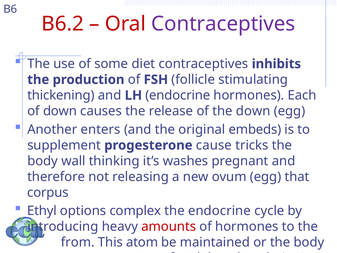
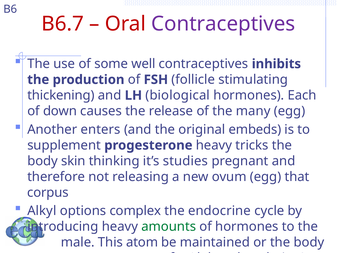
B6.2: B6.2 -> B6.7 (63, 24)
diet: diet -> well (143, 64)
LH endocrine: endocrine -> biological (178, 95)
the down: down -> many (253, 111)
progesterone cause: cause -> heavy (214, 145)
wall: wall -> skin (73, 161)
washes: washes -> studies (185, 161)
Ethyl: Ethyl -> Alkyl (42, 211)
amounts colour: red -> green (169, 226)
from: from -> male (78, 242)
